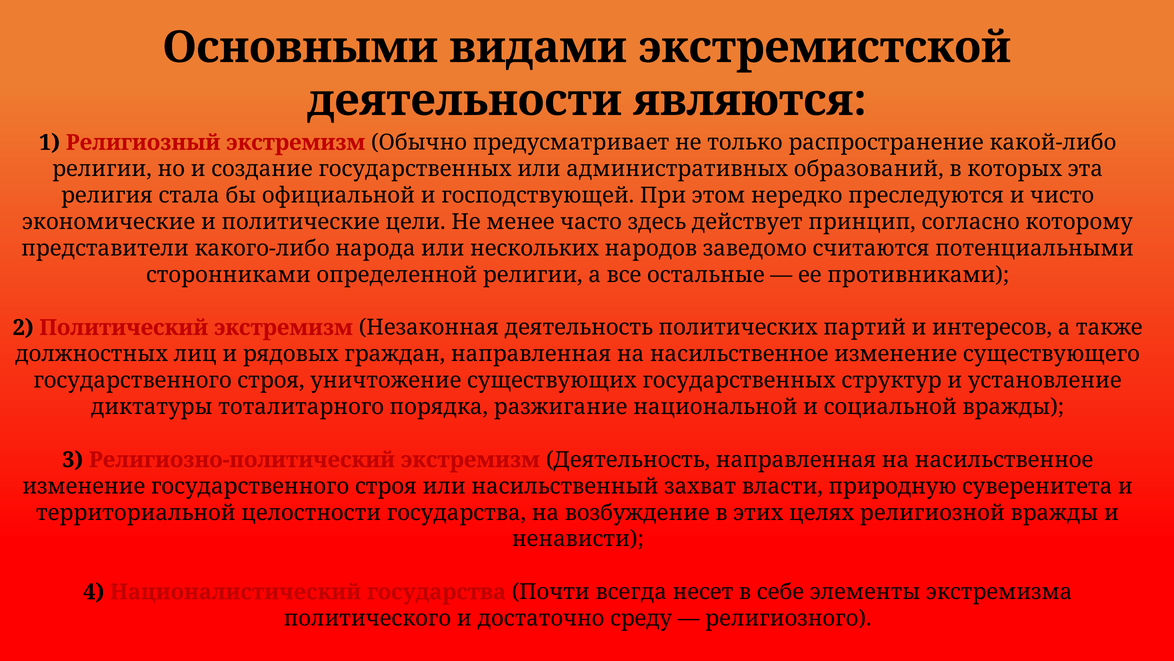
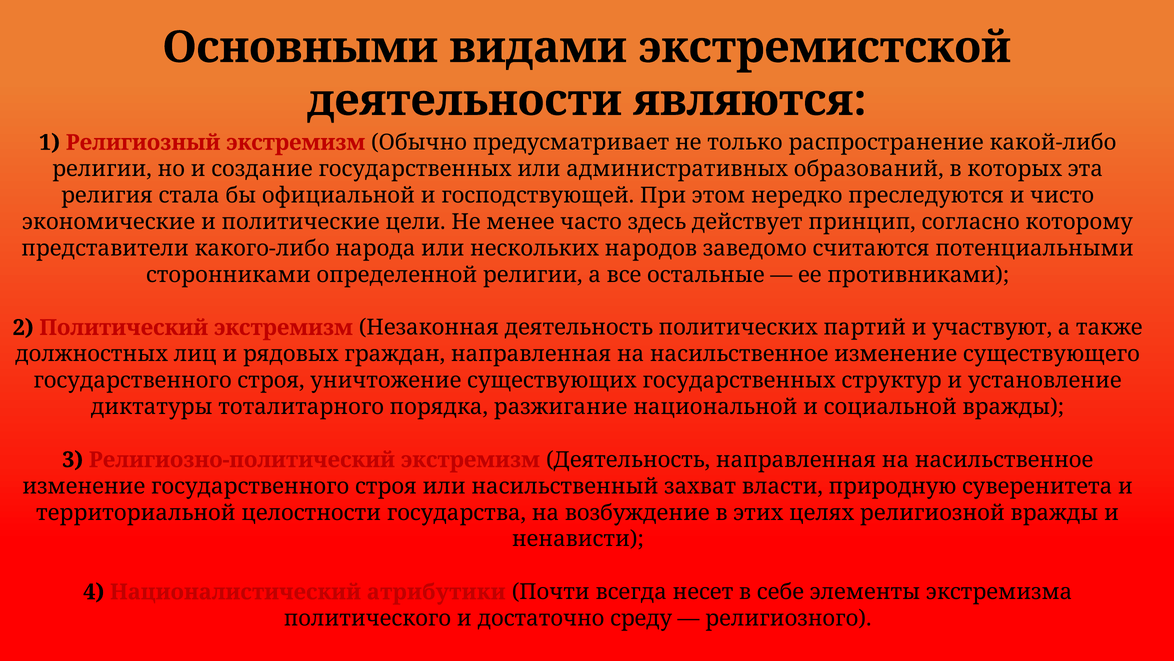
интересов: интересов -> участвуют (992, 327)
Националистический государства: государства -> атрибутики (436, 592)
